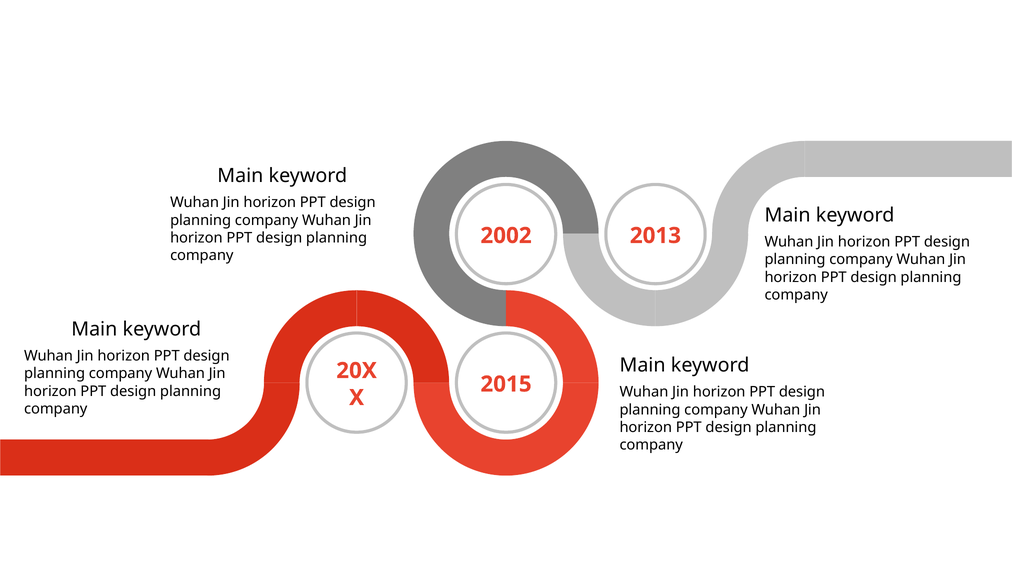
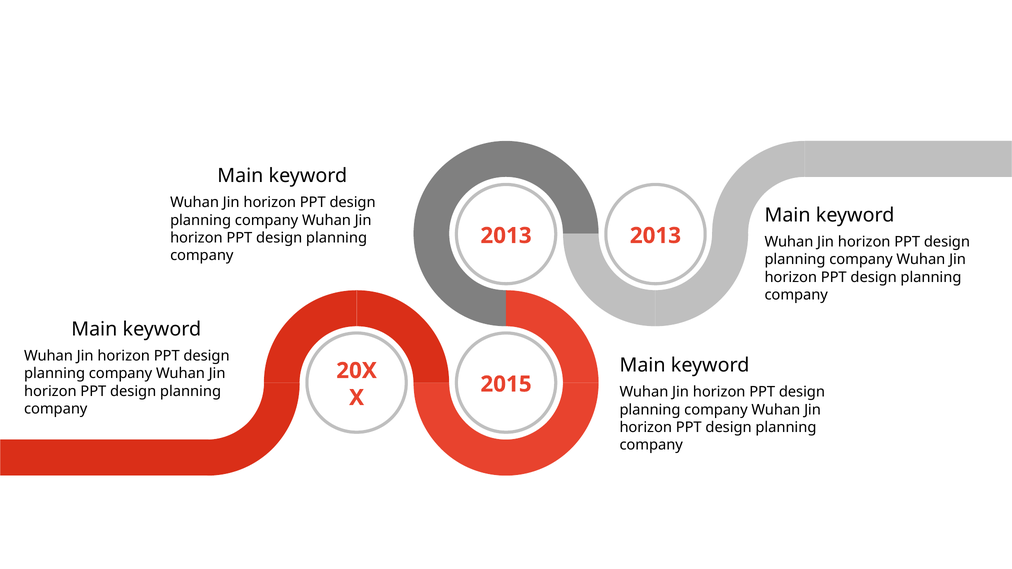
2002: 2002 -> 2013 (506, 236)
